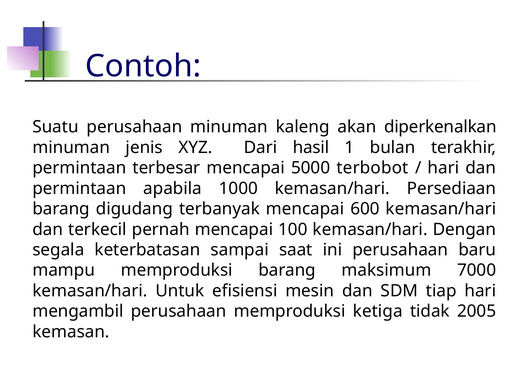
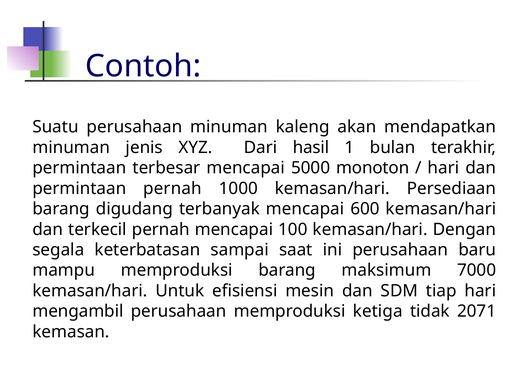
diperkenalkan: diperkenalkan -> mendapatkan (440, 127)
terbobot: terbobot -> monoton (373, 168)
permintaan apabila: apabila -> pernah (172, 188)
2005: 2005 -> 2071 (477, 311)
